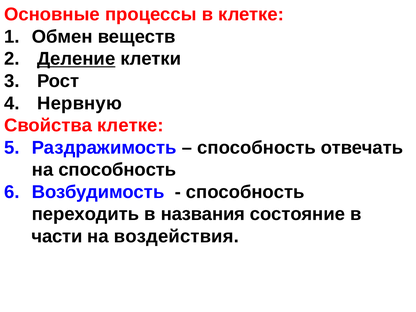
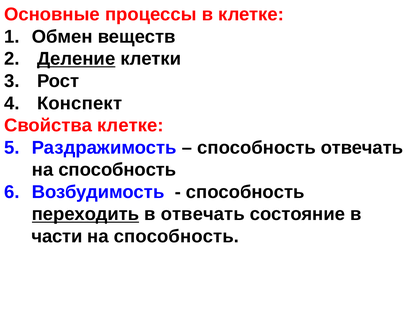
Нервную: Нервную -> Конспект (80, 103)
переходить underline: none -> present (86, 214)
в названия: названия -> отвечать (203, 214)
воздействия: воздействия -> способность (176, 236)
